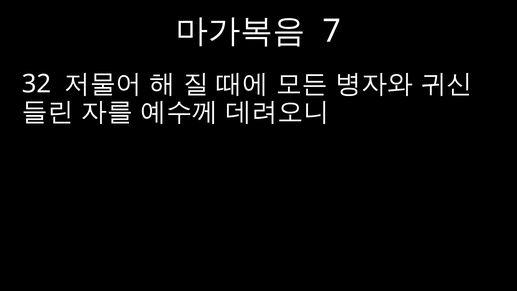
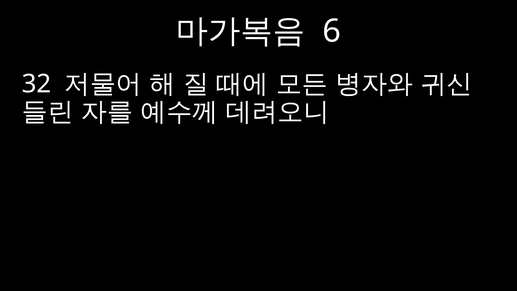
7: 7 -> 6 (332, 31)
